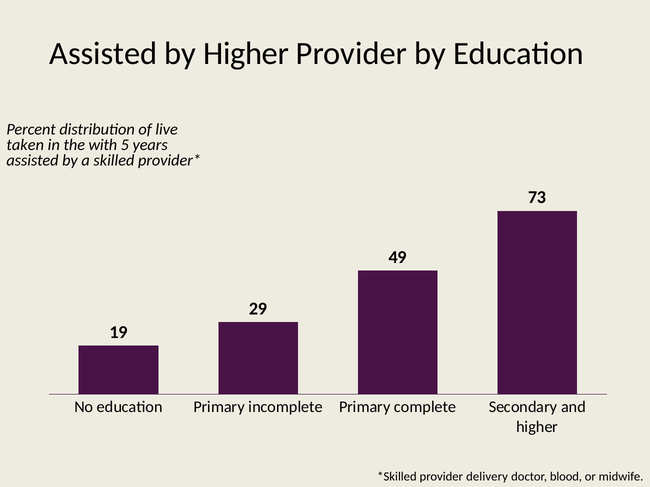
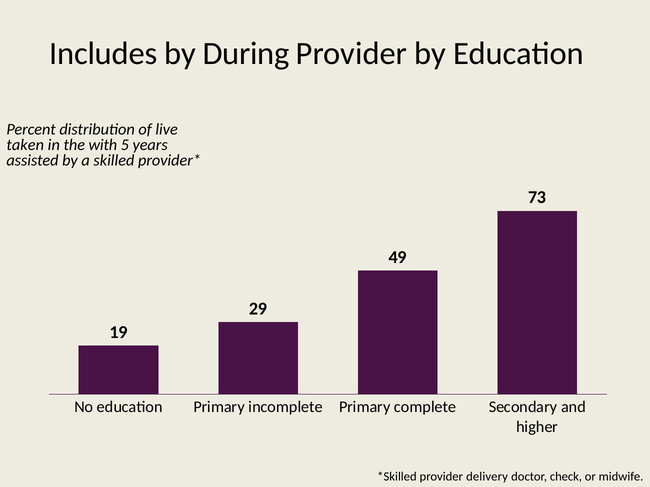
Assisted: Assisted -> Includes (103, 54)
by Higher: Higher -> During (246, 54)
blood: blood -> check (566, 477)
